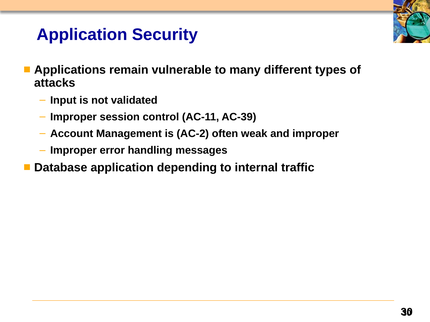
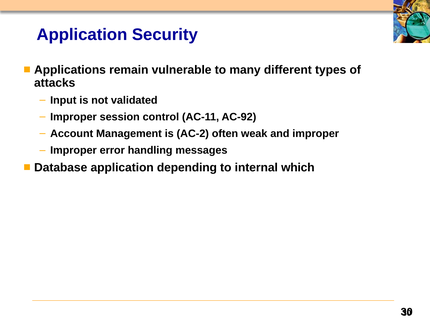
AC-39: AC-39 -> AC-92 (239, 117)
traffic: traffic -> which (298, 168)
